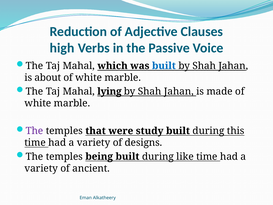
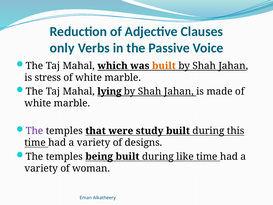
high: high -> only (62, 48)
built colour: blue -> orange (164, 66)
about: about -> stress (48, 78)
ancient: ancient -> woman (91, 168)
